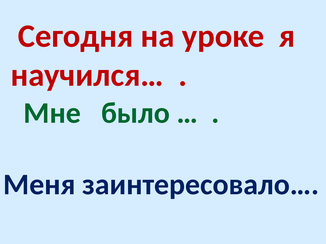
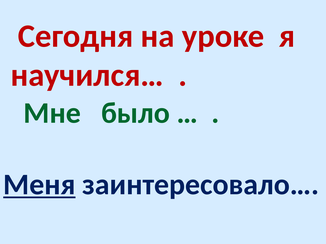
Меня underline: none -> present (39, 185)
